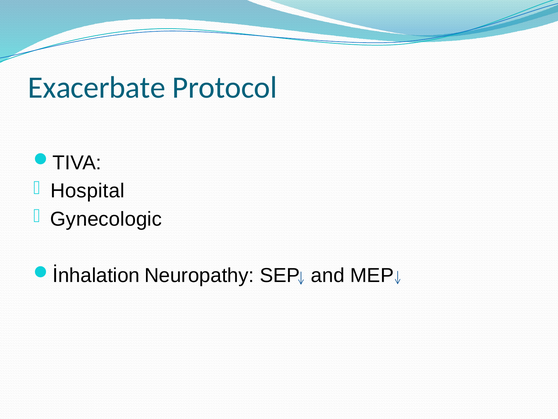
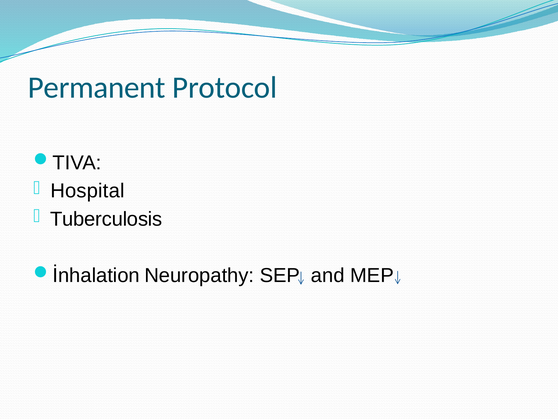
Exacerbate: Exacerbate -> Permanent (97, 87)
Gynecologic: Gynecologic -> Tuberculosis (106, 219)
